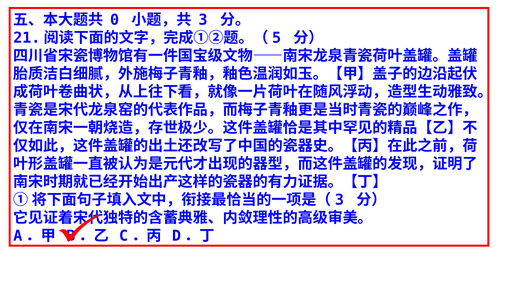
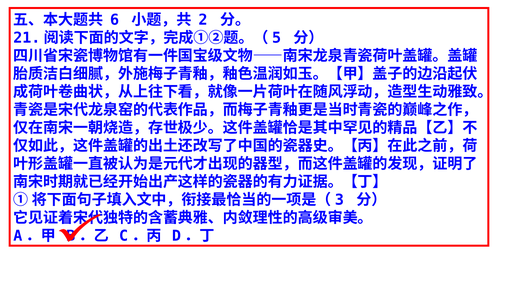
0: 0 -> 6 (115, 20)
3: 3 -> 2 (203, 20)
